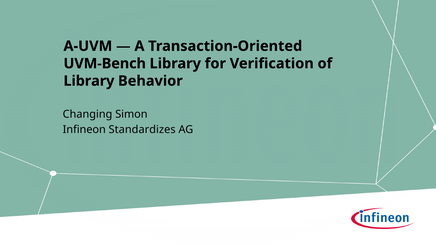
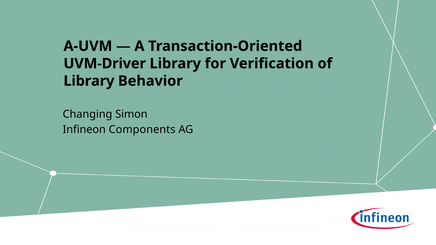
UVM-Bench: UVM-Bench -> UVM-Driver (105, 64)
Standardizes: Standardizes -> Components (142, 130)
